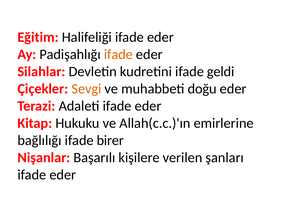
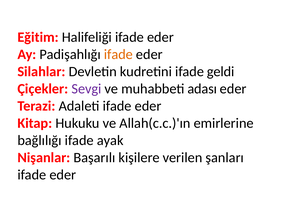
Sevgi colour: orange -> purple (86, 89)
doğu: doğu -> adası (202, 89)
birer: birer -> ayak (110, 140)
